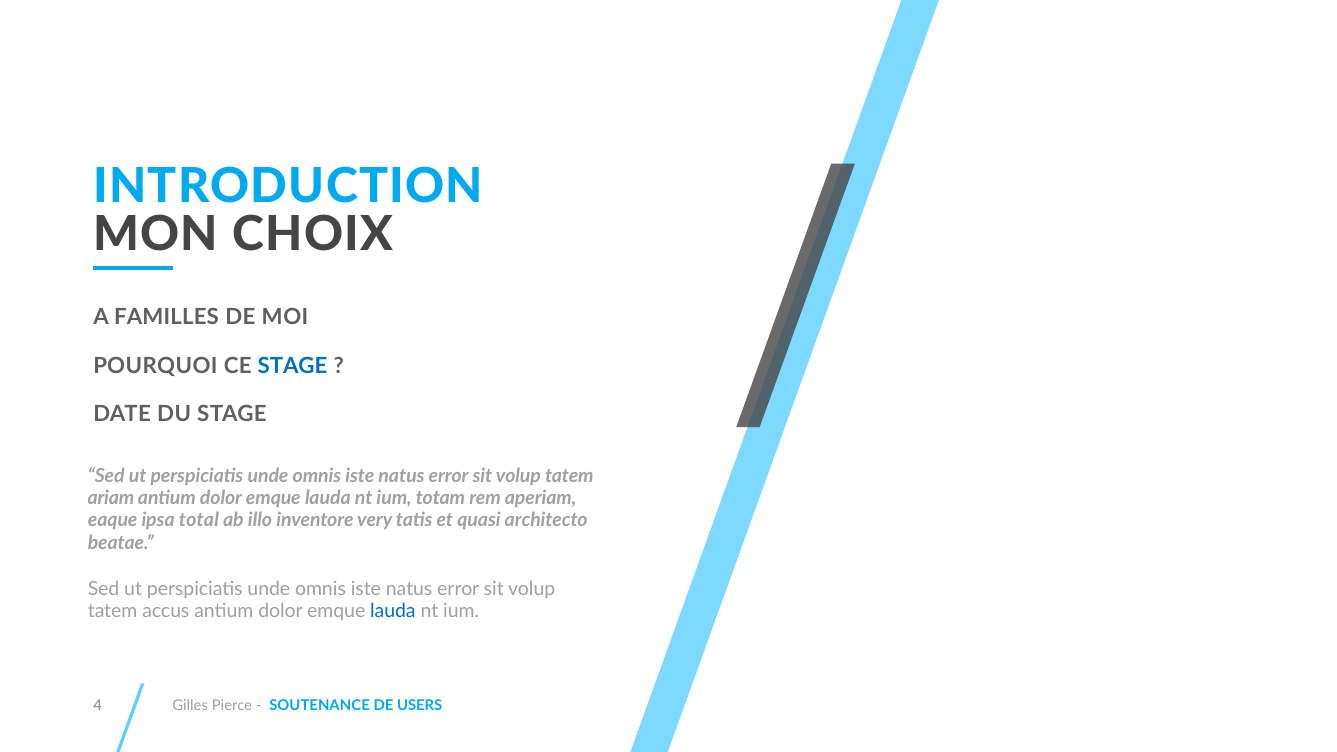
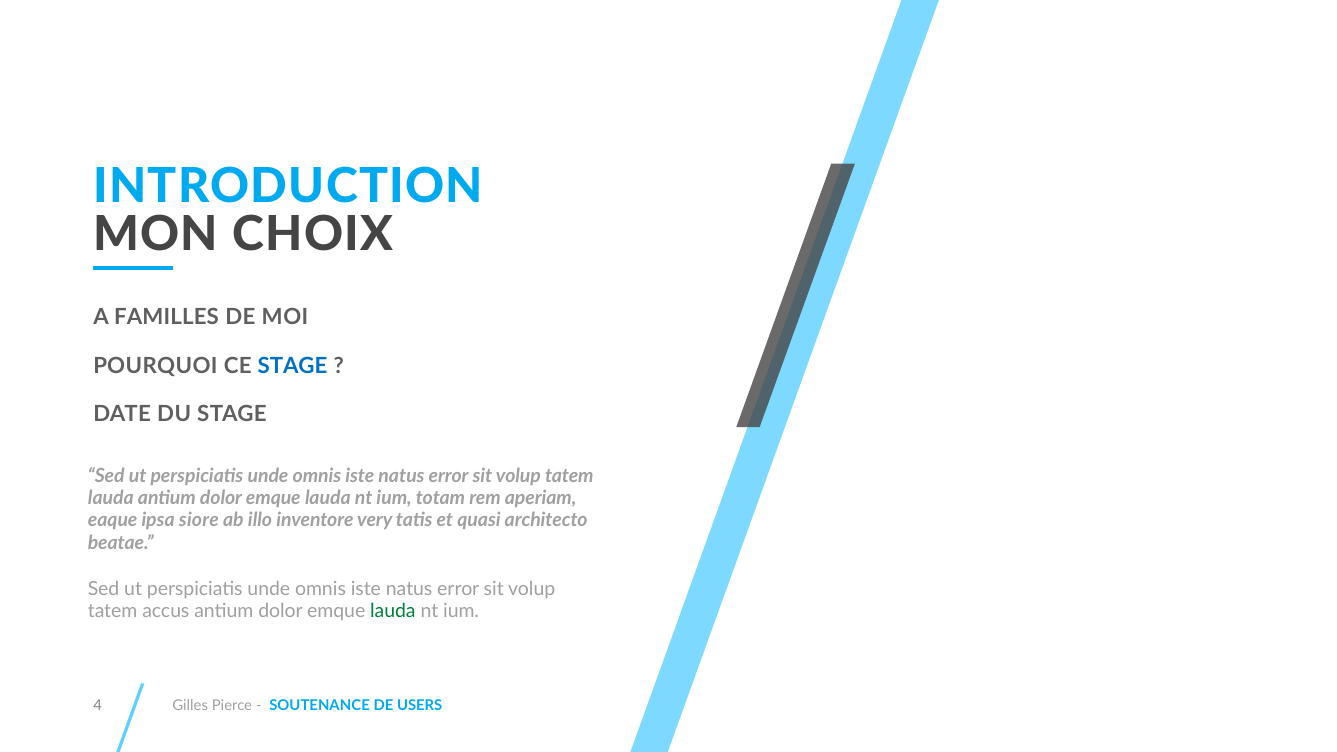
ariam: ariam -> lauda (111, 498)
total: total -> siore (199, 520)
lauda colour: blue -> green (393, 611)
